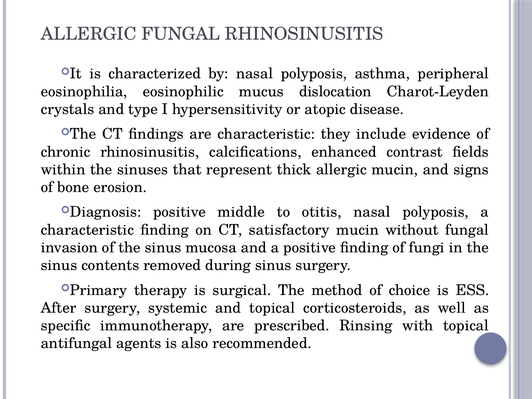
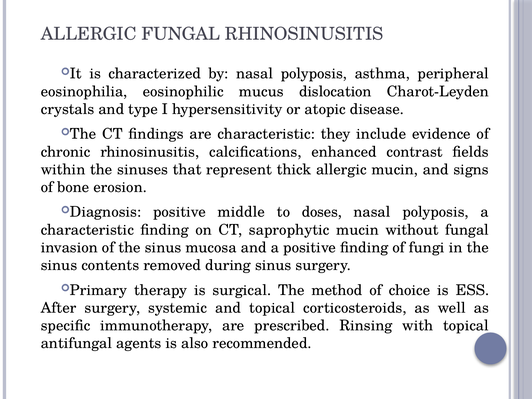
otitis: otitis -> doses (322, 212)
satisfactory: satisfactory -> saprophytic (289, 230)
